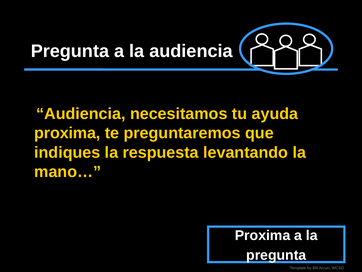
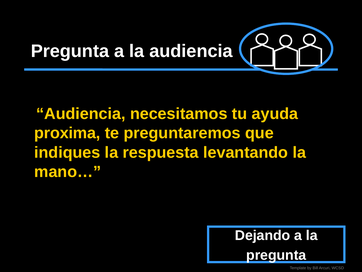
Proxima: Proxima -> Dejando (263, 235)
